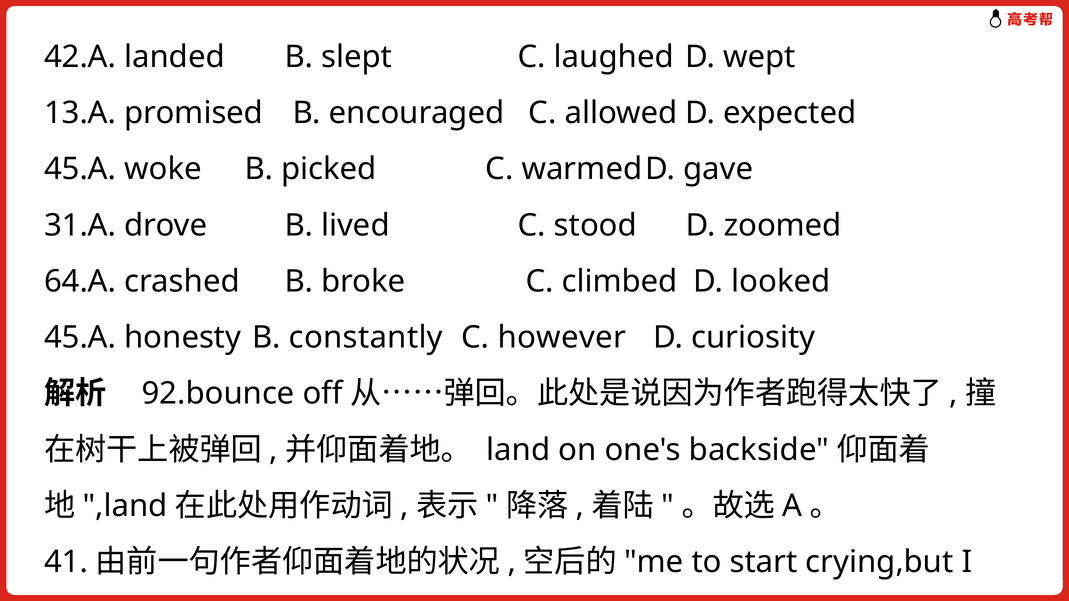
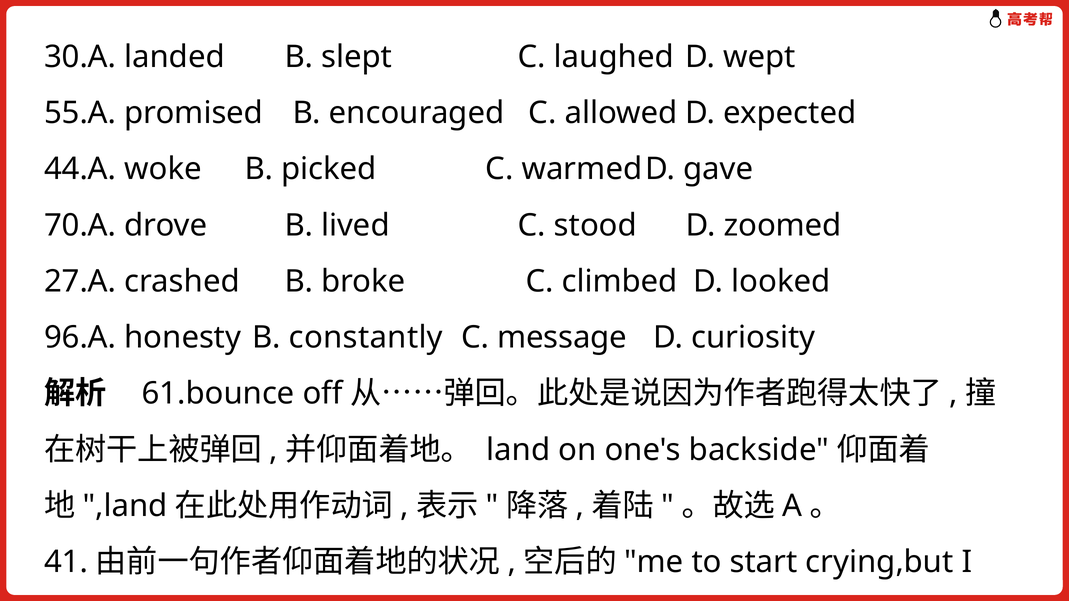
42.A: 42.A -> 30.A (80, 57)
13.A: 13.A -> 55.A (80, 113)
45.A: 45.A -> 44.A (80, 169)
31.A: 31.A -> 70.A (80, 225)
64.A: 64.A -> 27.A (80, 281)
45.A: 45.A -> 96.A (80, 338)
however: however -> message (562, 338)
92.bounce: 92.bounce -> 61.bounce (218, 394)
